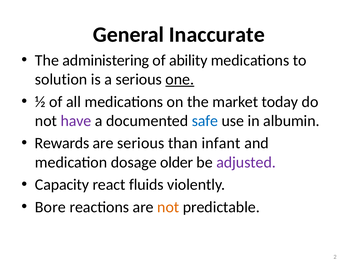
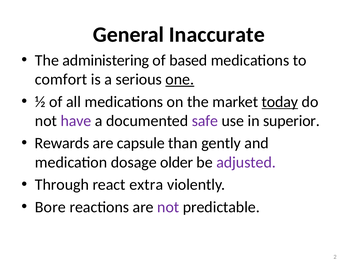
ability: ability -> based (188, 60)
solution: solution -> comfort (61, 79)
today underline: none -> present (280, 102)
safe colour: blue -> purple (205, 121)
albumin: albumin -> superior (292, 121)
are serious: serious -> capsule (141, 143)
infant: infant -> gently (221, 143)
Capacity: Capacity -> Through (62, 184)
fluids: fluids -> extra (146, 184)
not colour: orange -> purple (168, 207)
